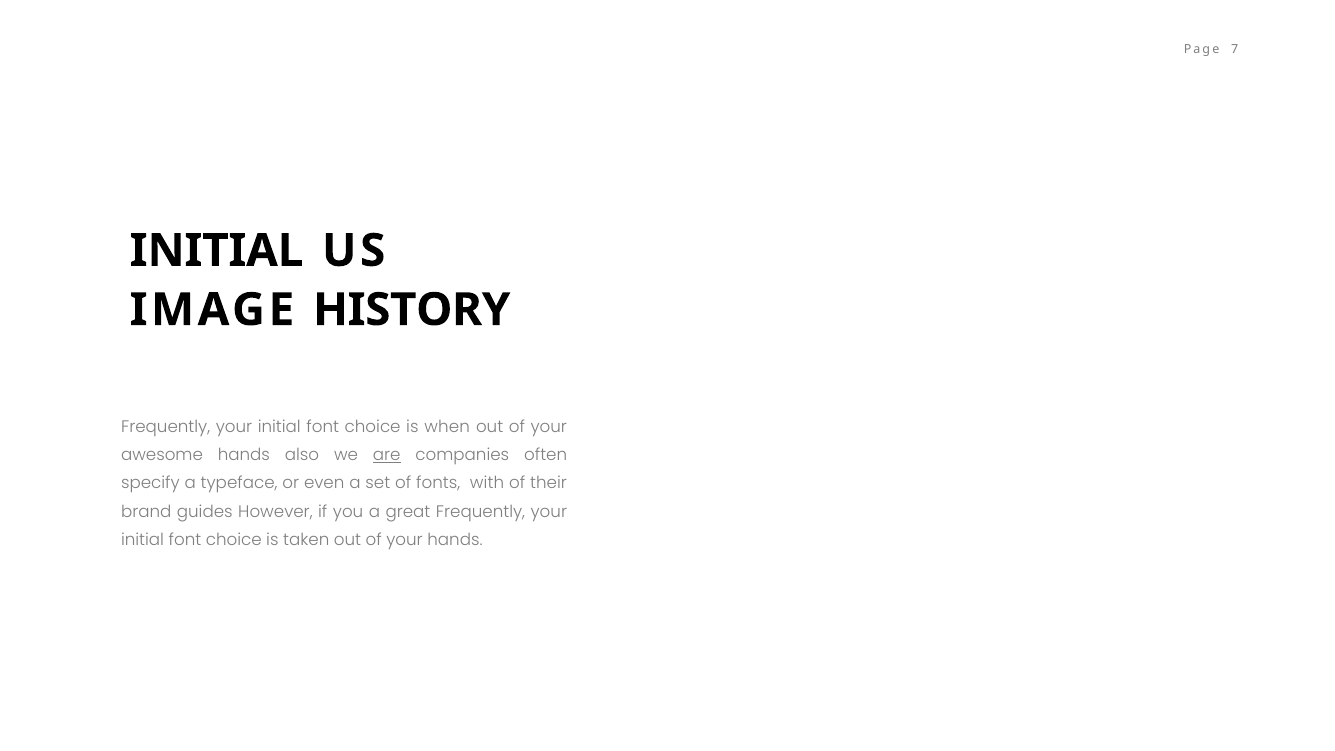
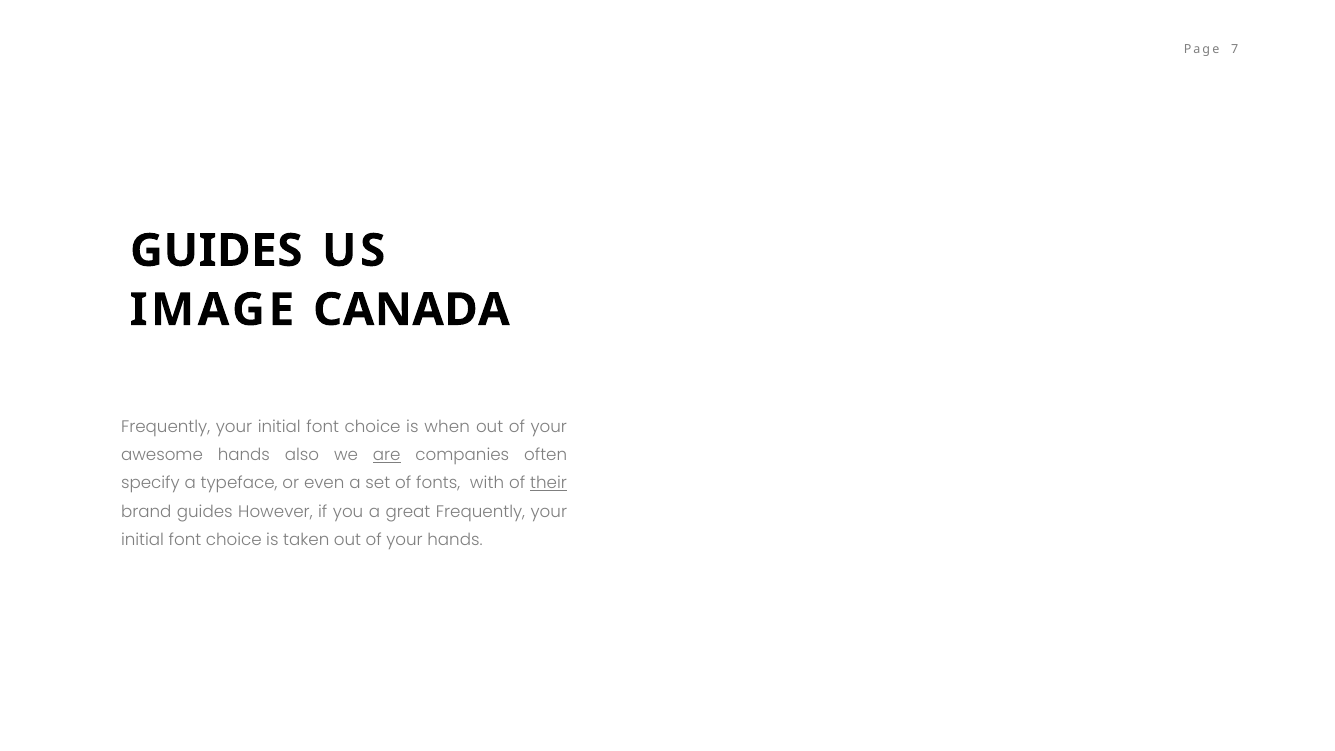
INITIAL: INITIAL -> GUIDES (216, 251)
HISTORY: HISTORY -> CANADA (411, 310)
their underline: none -> present (549, 484)
